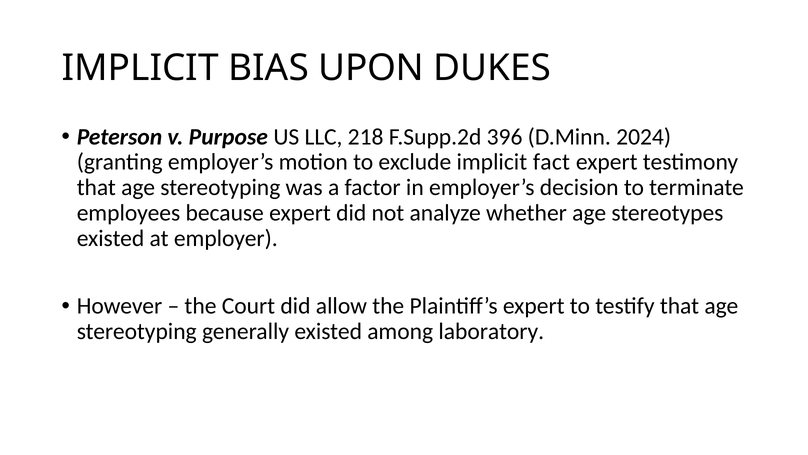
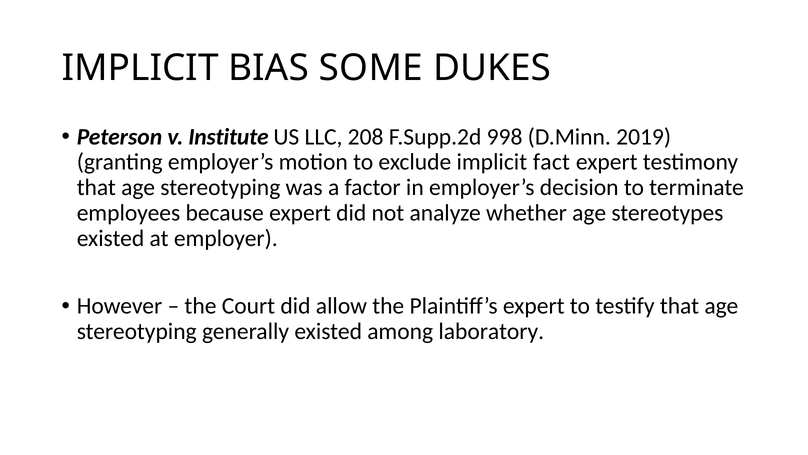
UPON: UPON -> SOME (371, 68)
Purpose: Purpose -> Institute (228, 137)
218: 218 -> 208 (366, 137)
396: 396 -> 998 (505, 137)
2024: 2024 -> 2019 (644, 137)
